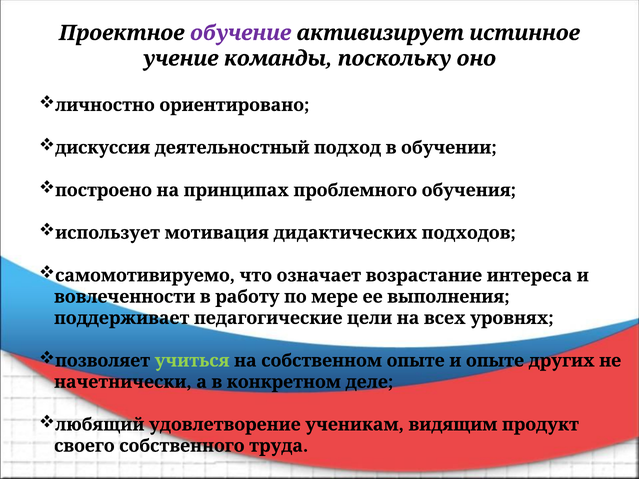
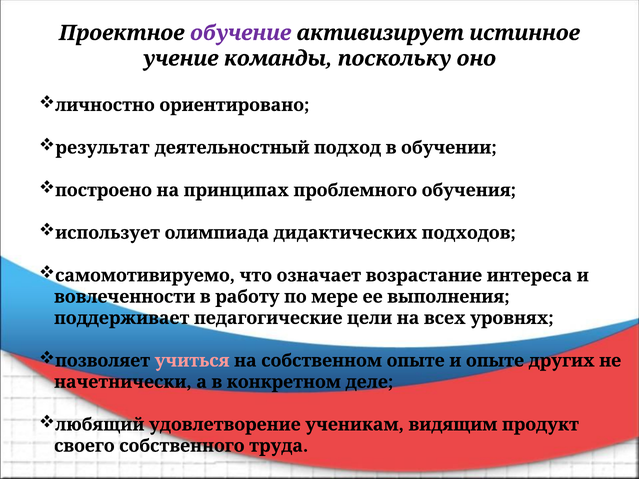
дискуссия: дискуссия -> результат (103, 148)
мотивация: мотивация -> олимпиада (217, 233)
учиться colour: light green -> pink (192, 361)
